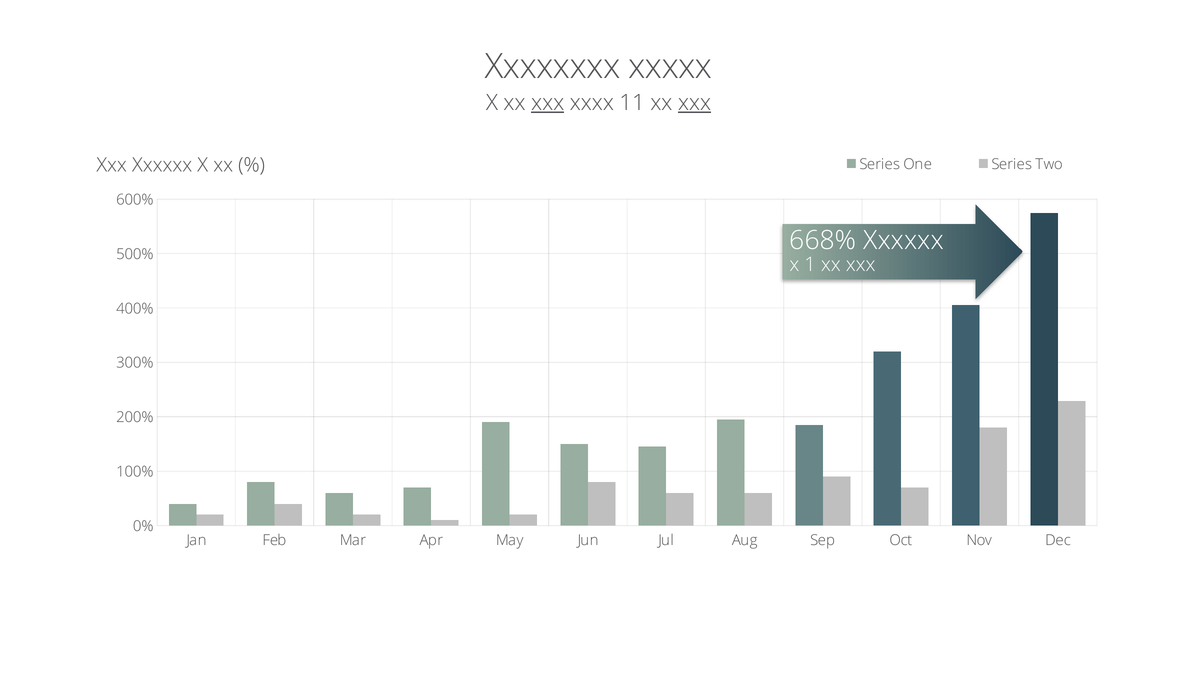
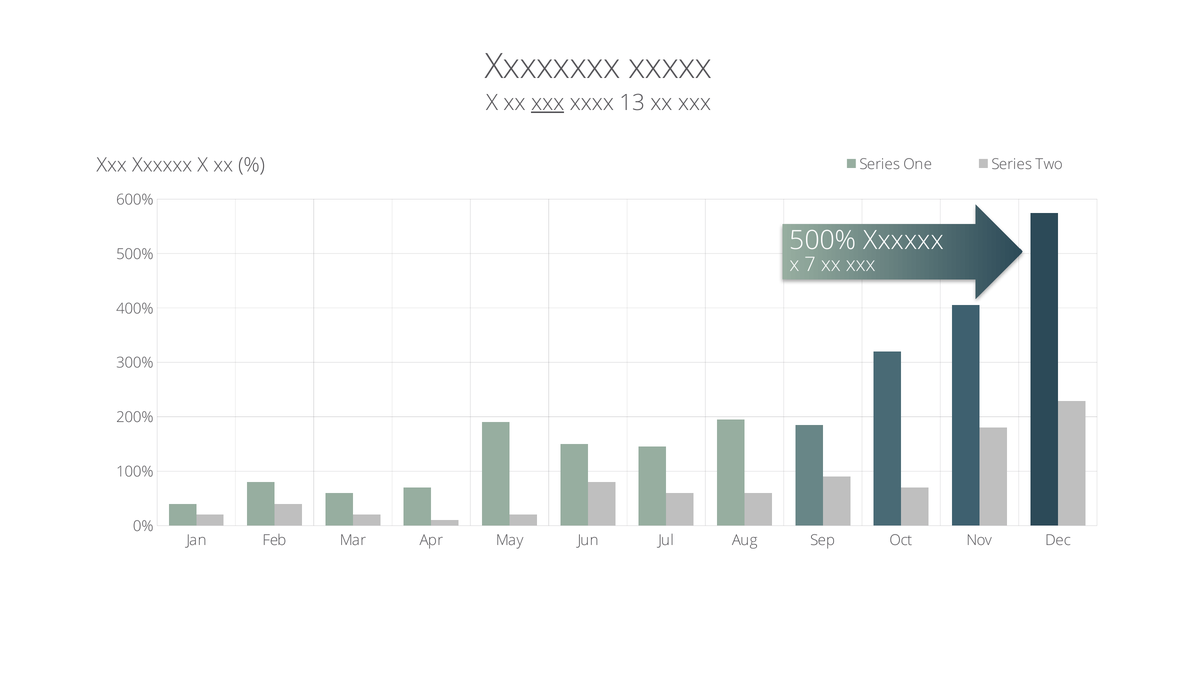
11: 11 -> 13 (632, 103)
xxx underline: present -> none (695, 103)
668%: 668% -> 500% (823, 241)
1: 1 -> 7 (810, 265)
